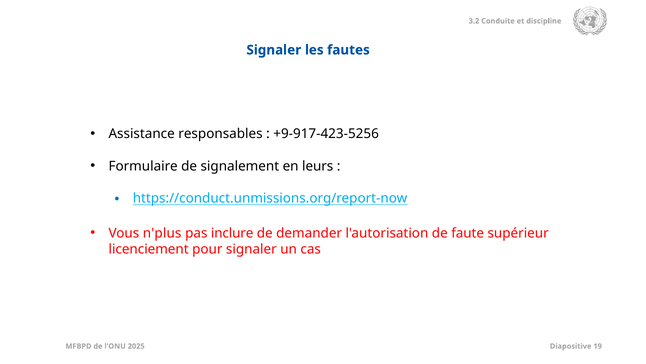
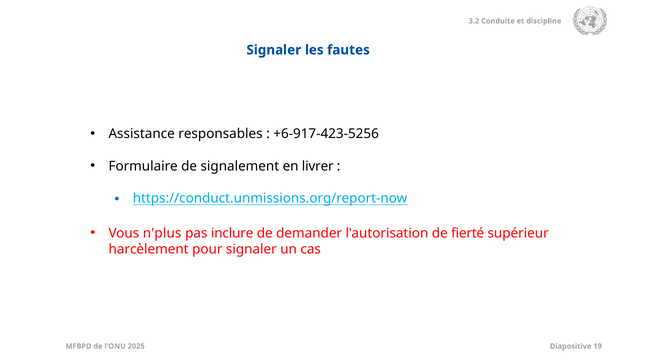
+9-917-423-5256: +9-917-423-5256 -> +6-917-423-5256 (326, 134)
leurs: leurs -> livrer (318, 166)
faute: faute -> fierté (468, 233)
licenciement: licenciement -> harcèlement (149, 249)
